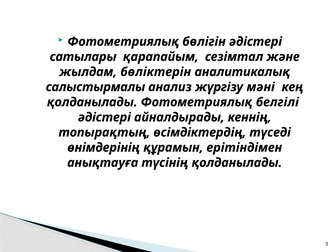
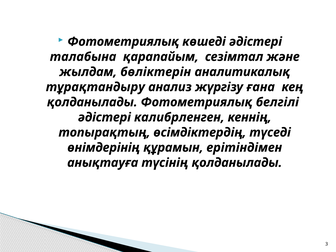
бөлігін: бөлігін -> көшеді (204, 42)
сатылары: сатылары -> талабына (83, 57)
салыстырмалы: салыстырмалы -> тұрақтандыру (95, 87)
мәні: мәні -> ғана (261, 87)
айналдырады: айналдырады -> калибрленген (179, 117)
